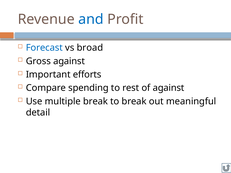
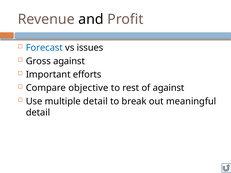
and colour: blue -> black (91, 19)
broad: broad -> issues (90, 48)
spending: spending -> objective (88, 88)
multiple break: break -> detail (95, 101)
